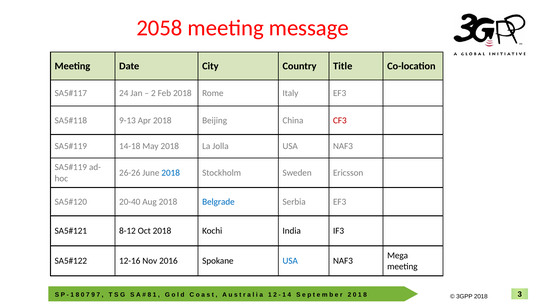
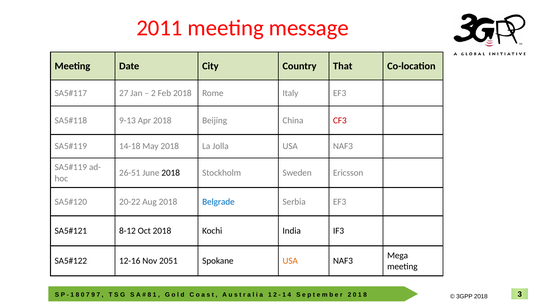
2058: 2058 -> 2011 (159, 28)
Title: Title -> That (343, 66)
24: 24 -> 27 (124, 93)
26-26: 26-26 -> 26-51 (130, 173)
2018 colour: blue -> black (171, 173)
20-40: 20-40 -> 20-22 (130, 202)
2016: 2016 -> 2051 (168, 261)
USA colour: blue -> orange (290, 261)
